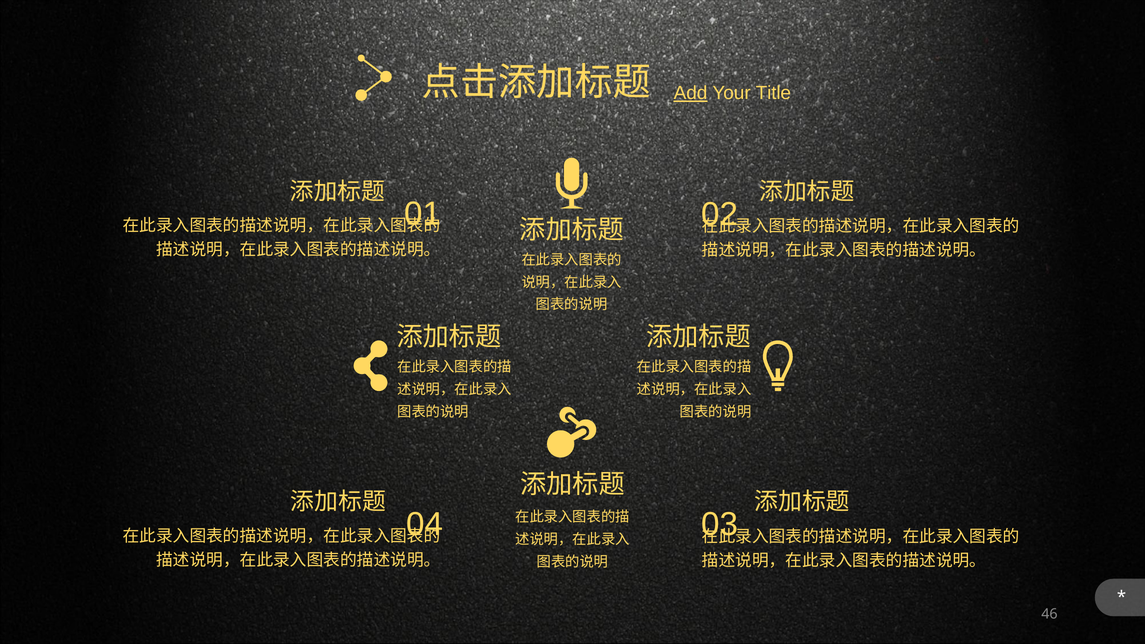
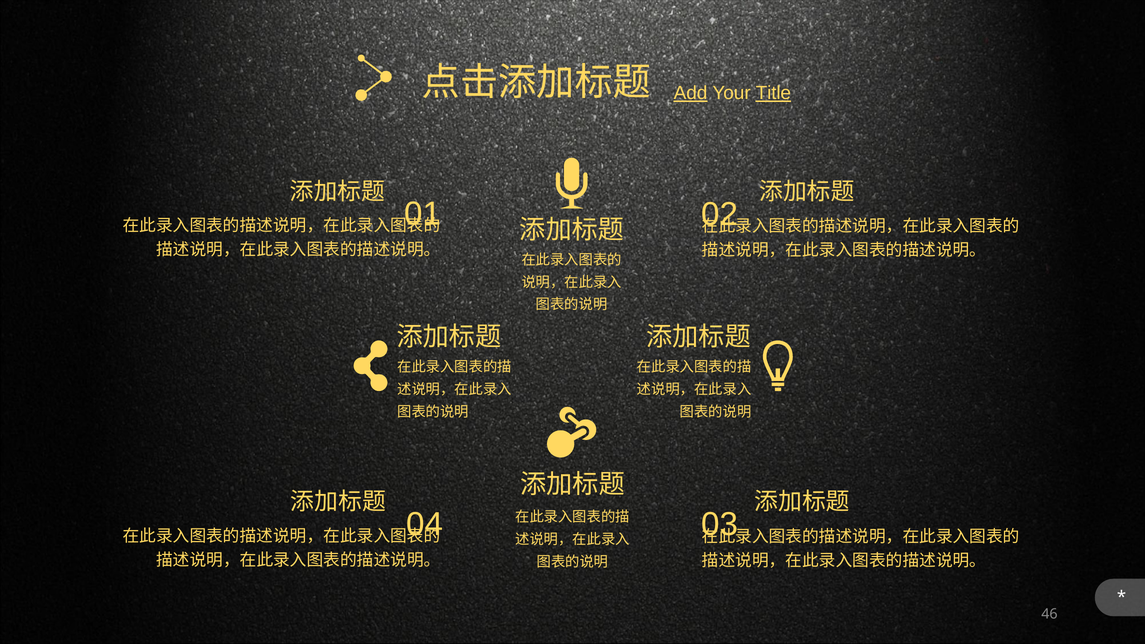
Title underline: none -> present (773, 93)
